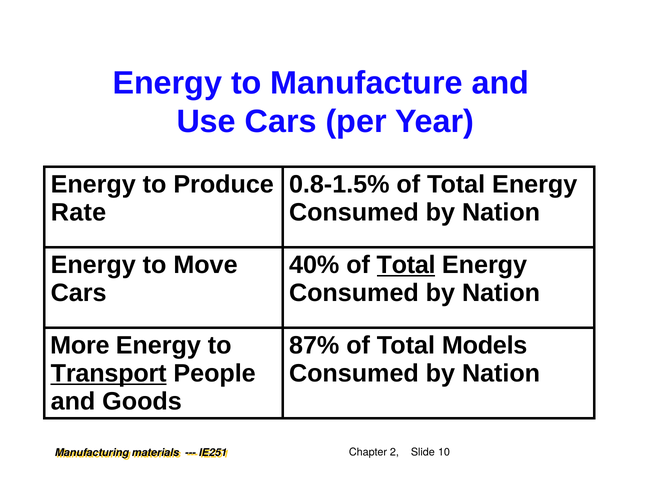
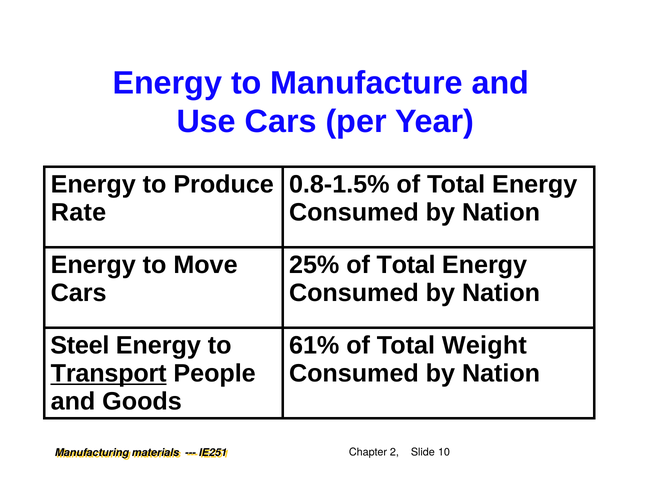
40%: 40% -> 25% (314, 265)
Total underline: present -> none (406, 265)
More: More -> Steel (80, 346)
87%: 87% -> 61% (314, 346)
Models: Models -> Weight (484, 346)
